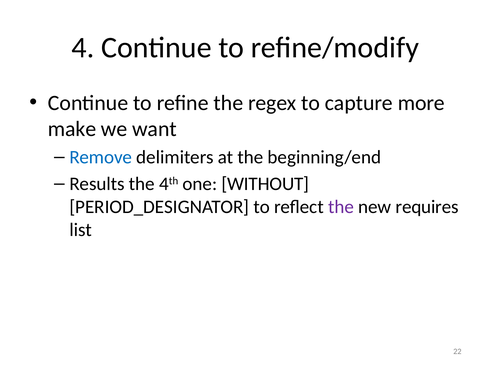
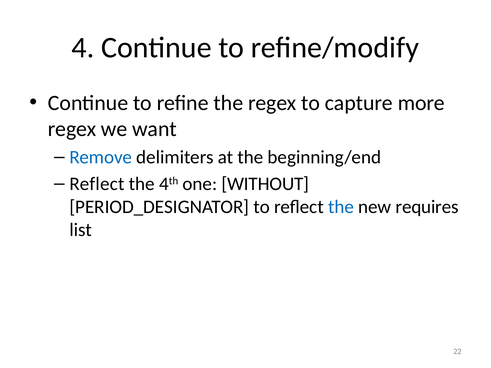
make: make -> regex (72, 129)
Results: Results -> Reflect (97, 184)
the colour: purple -> blue (341, 207)
